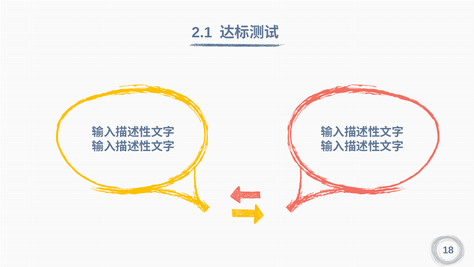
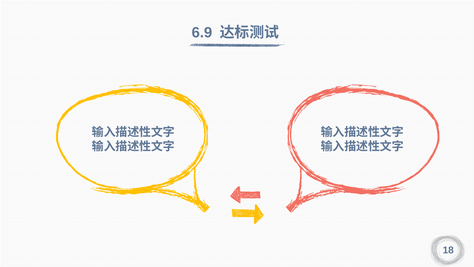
2.1: 2.1 -> 6.9 (202, 32)
